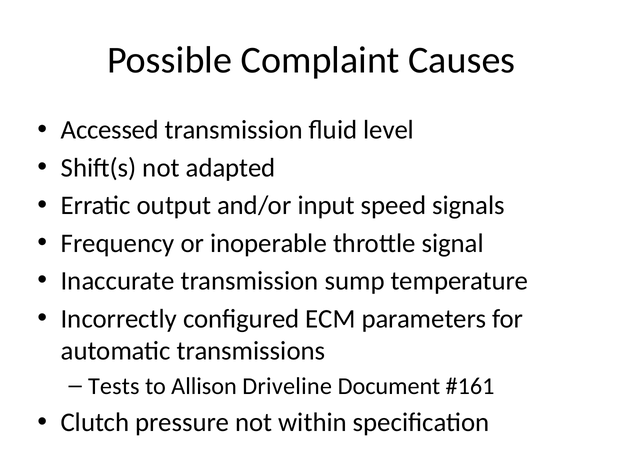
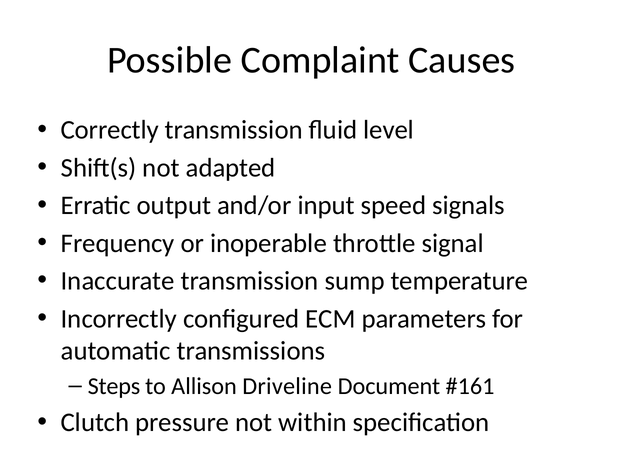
Accessed: Accessed -> Correctly (110, 130)
Tests: Tests -> Steps (114, 386)
